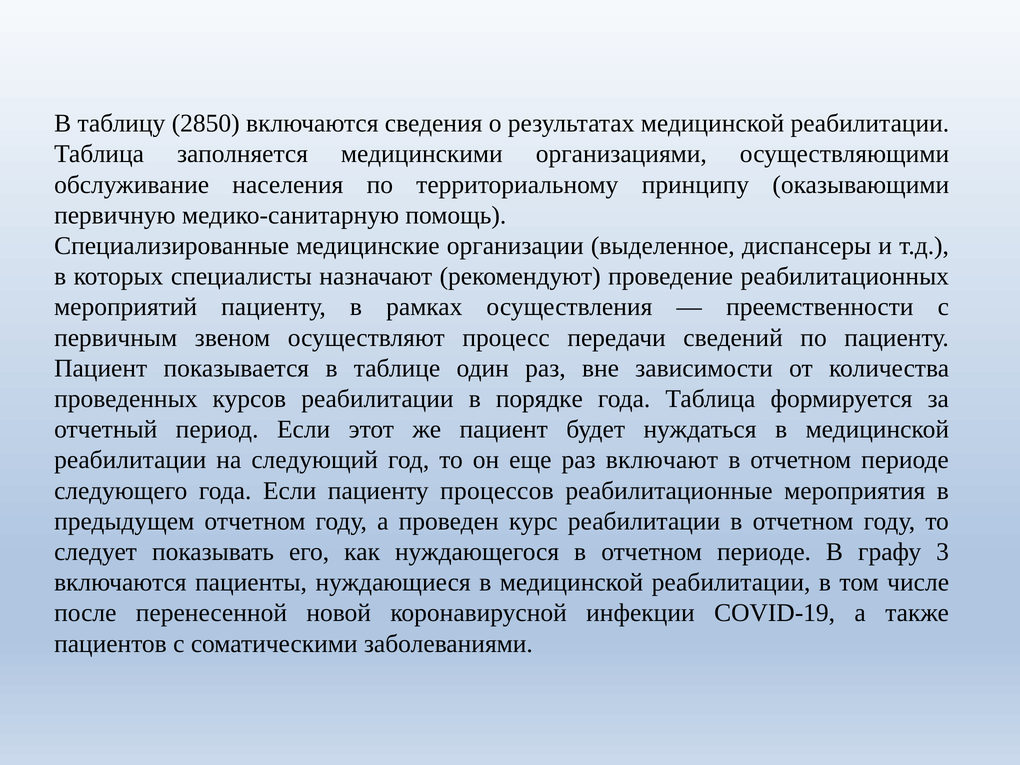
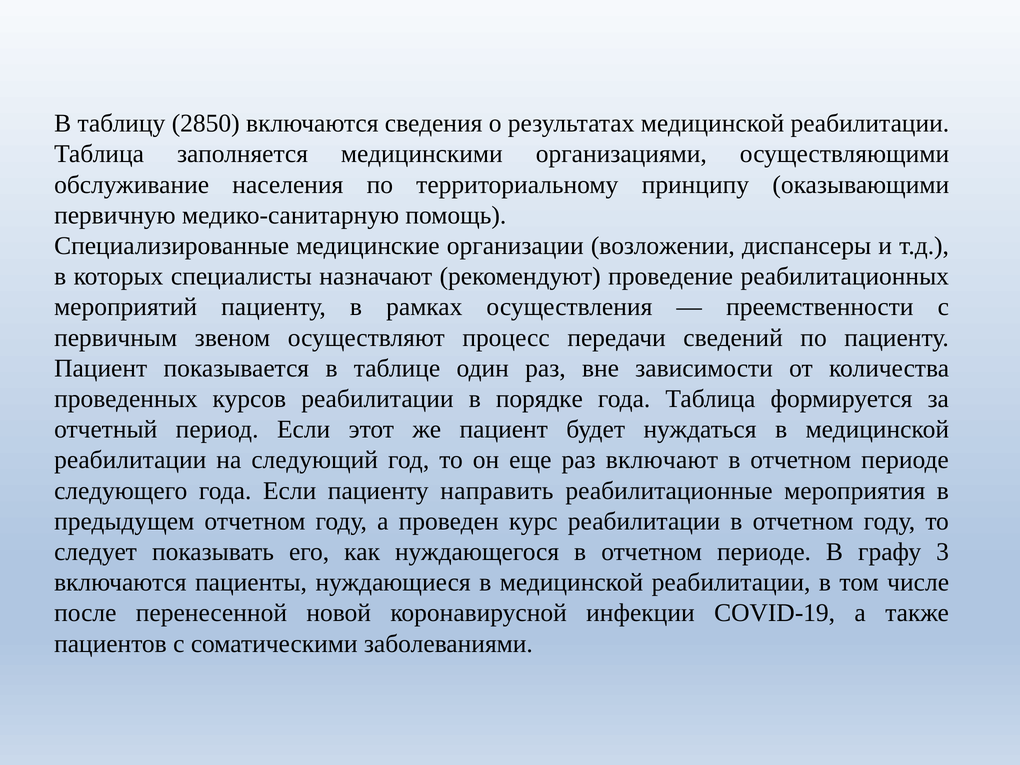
выделенное: выделенное -> возложении (663, 246)
процессов: процессов -> направить (497, 491)
